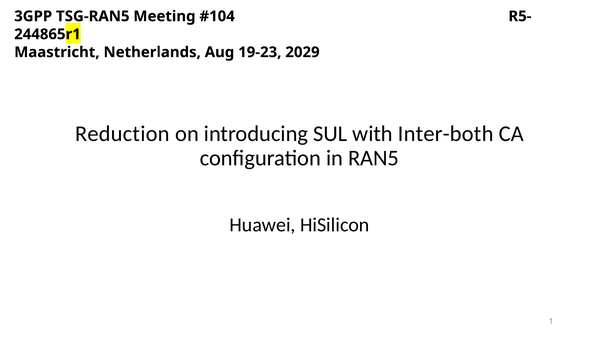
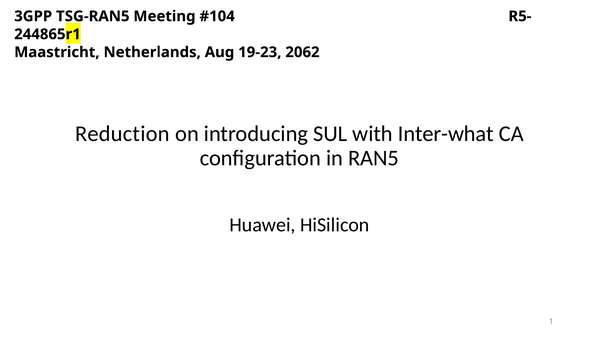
2029: 2029 -> 2062 (302, 52)
Inter-both: Inter-both -> Inter-what (446, 134)
